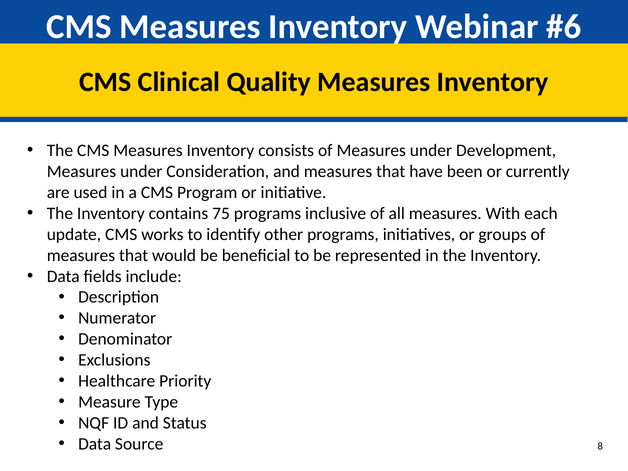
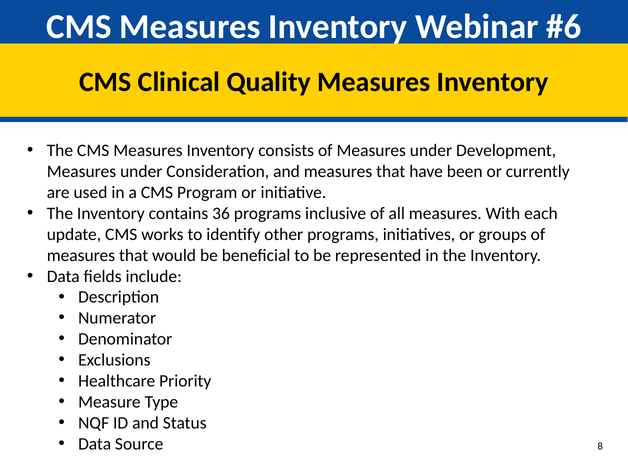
75: 75 -> 36 (221, 213)
